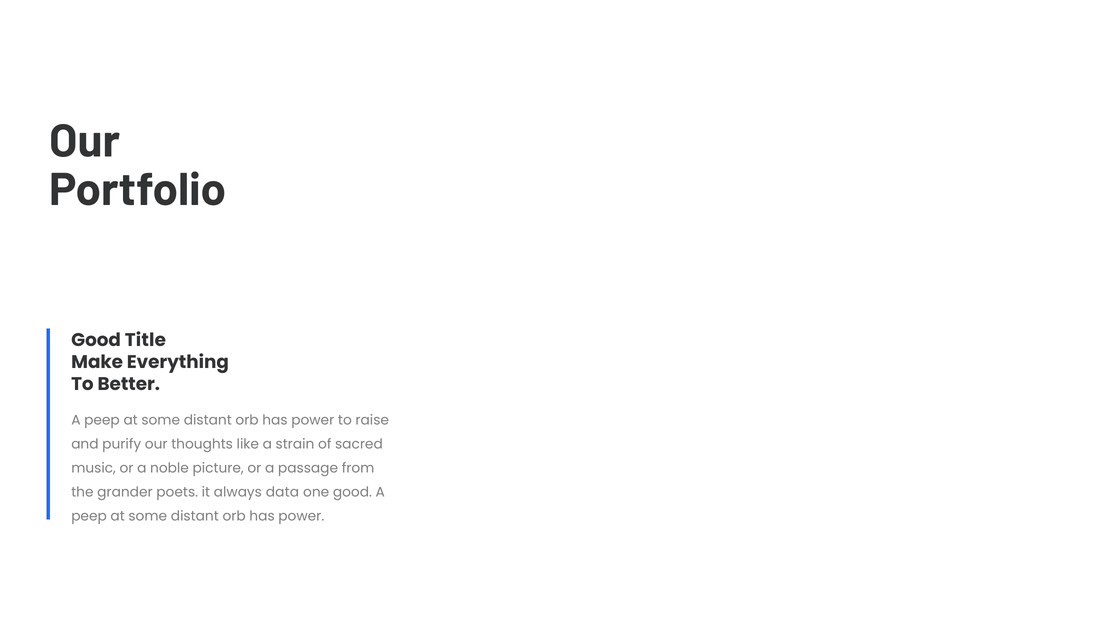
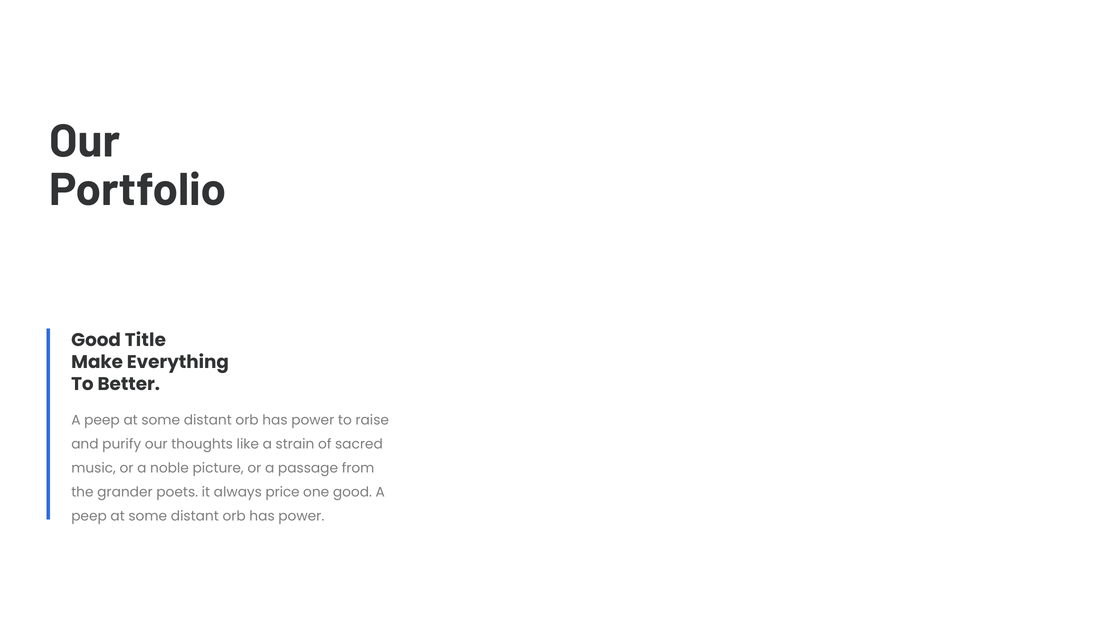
data: data -> price (283, 492)
